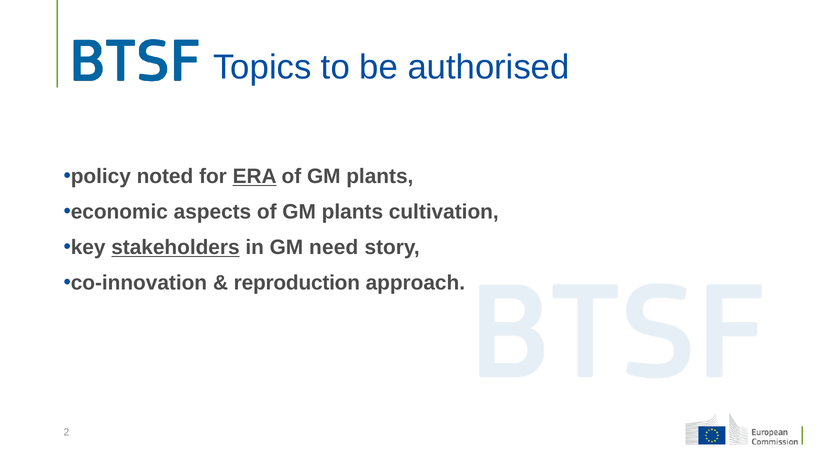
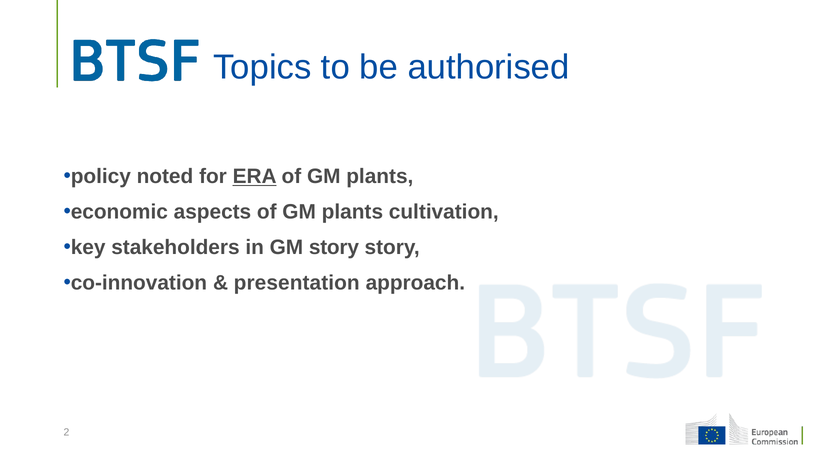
stakeholders underline: present -> none (175, 247)
GM need: need -> story (334, 247)
reproduction: reproduction -> presentation (297, 283)
